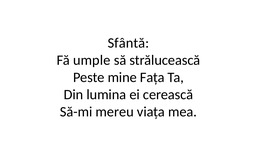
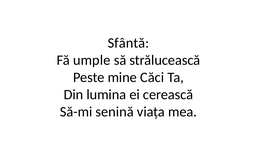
Fața: Fața -> Căci (152, 77)
mereu: mereu -> senină (115, 111)
